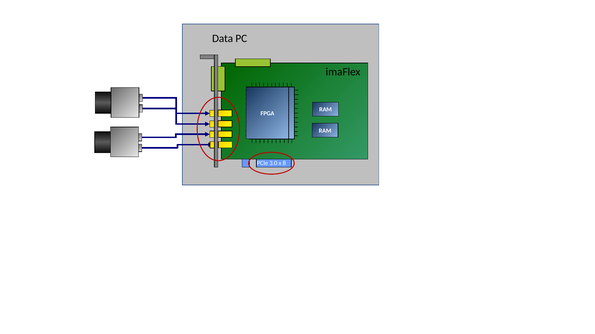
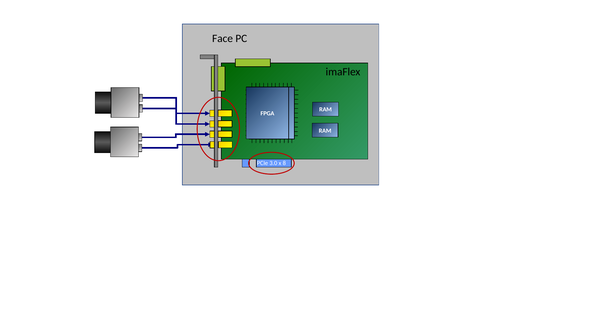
Data: Data -> Face (223, 39)
